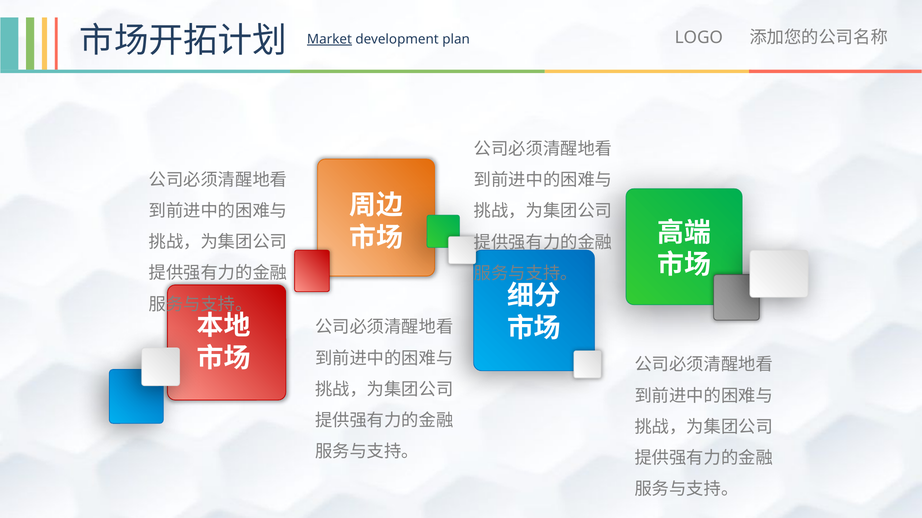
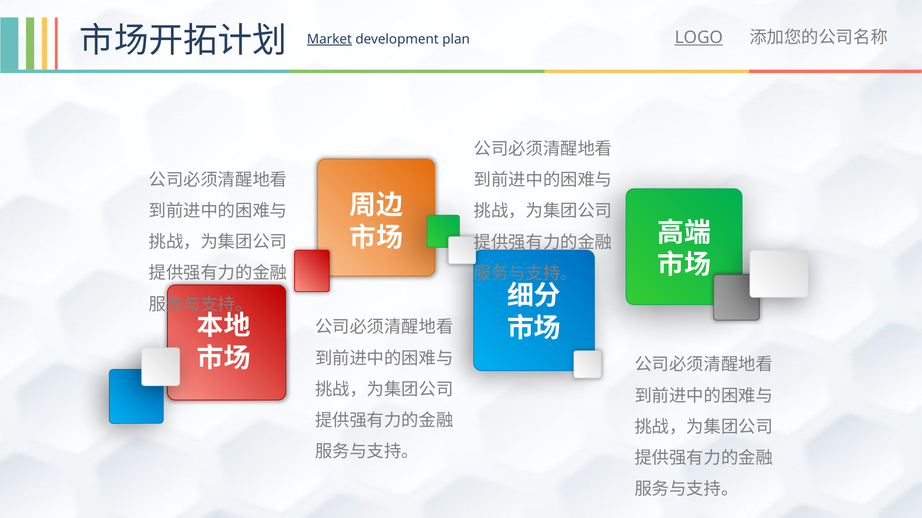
LOGO underline: none -> present (699, 37)
